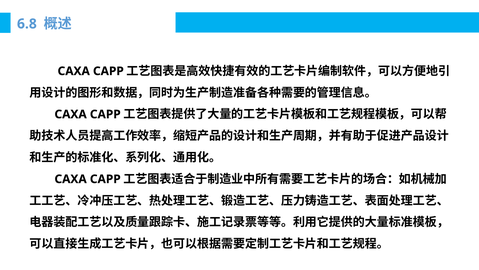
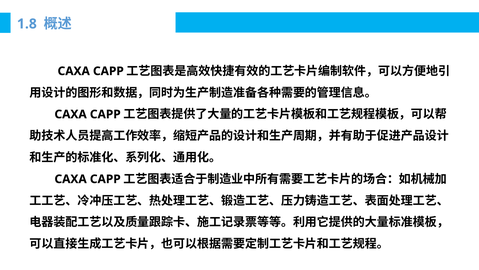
6.8: 6.8 -> 1.8 (27, 24)
